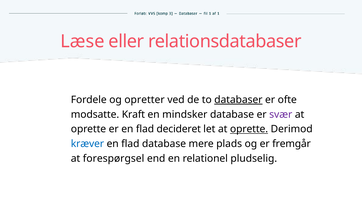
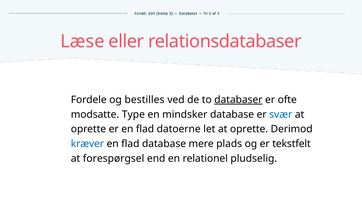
opretter: opretter -> bestilles (145, 100)
Kraft: Kraft -> Type (133, 114)
svær colour: purple -> blue (281, 114)
decideret: decideret -> datoerne (179, 129)
oprette underline: present -> none (249, 129)
fremgår: fremgår -> tekstfelt (292, 144)
